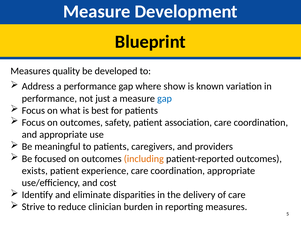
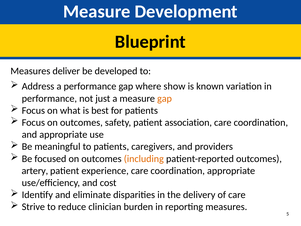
quality: quality -> deliver (66, 71)
gap colour: blue -> orange (165, 98)
exists: exists -> artery (35, 171)
